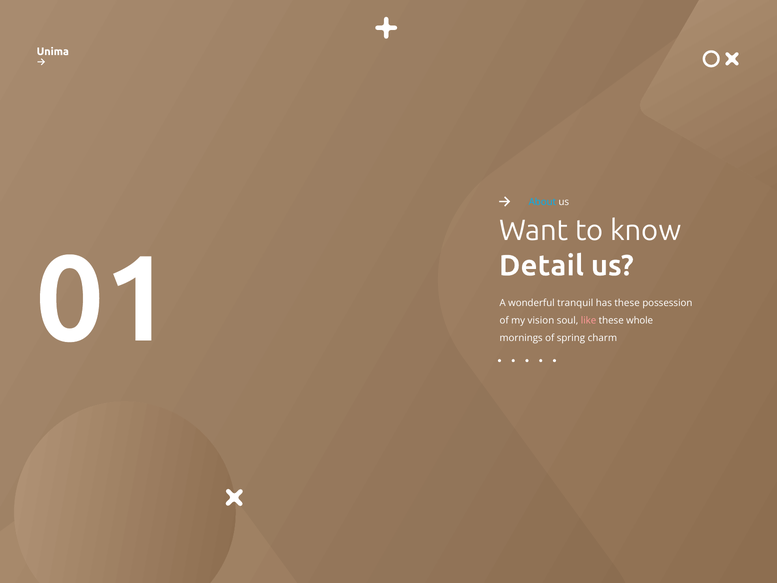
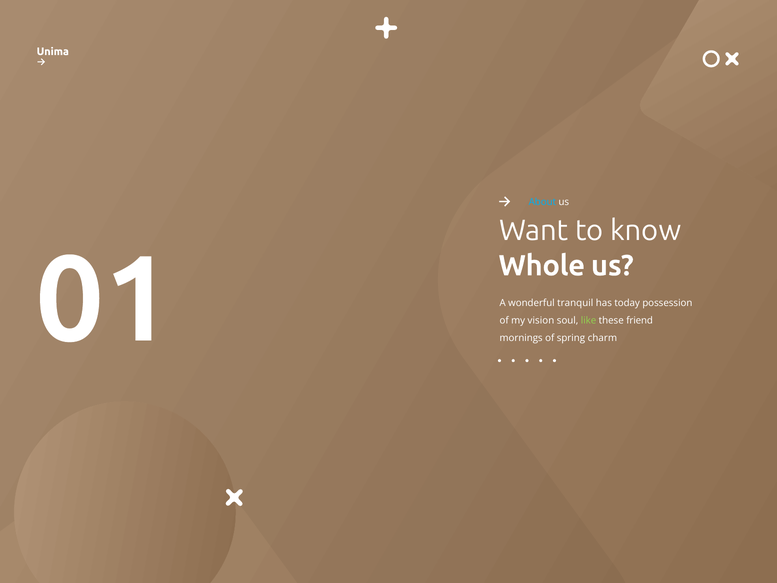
Detail: Detail -> Whole (542, 266)
has these: these -> today (627, 303)
like colour: pink -> light green (589, 320)
whole: whole -> friend (640, 320)
